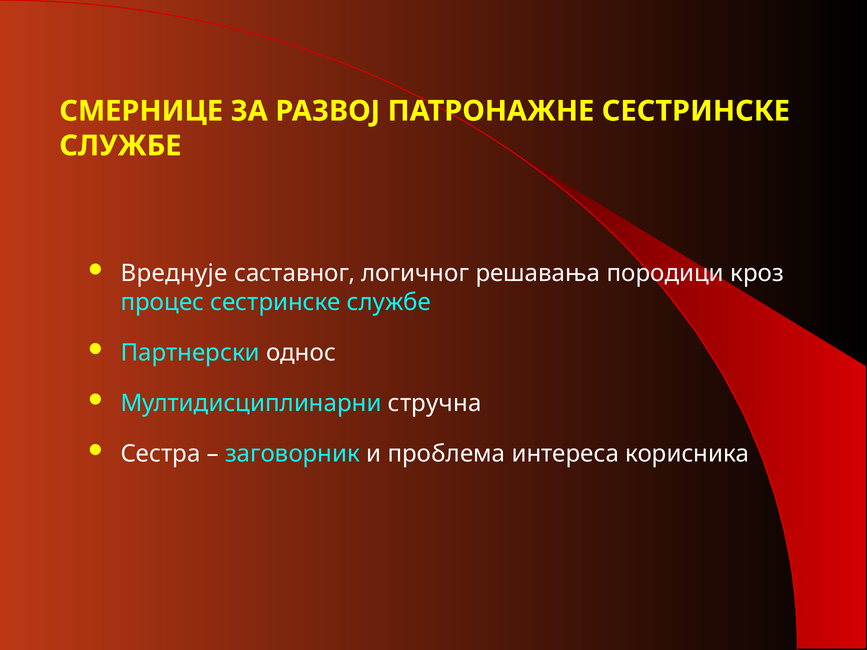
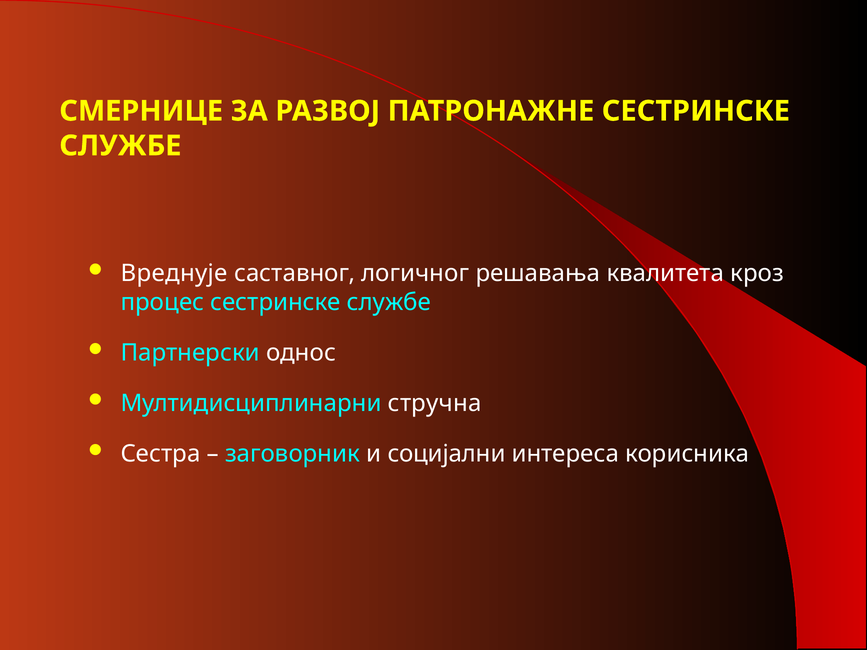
породици: породици -> квалитета (665, 273)
проблема: проблема -> социјални (447, 454)
